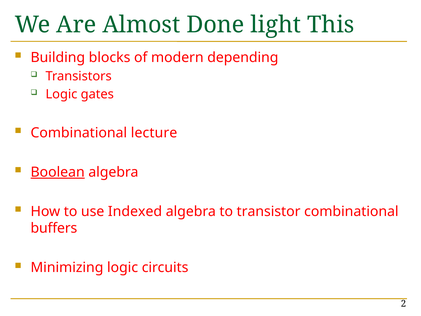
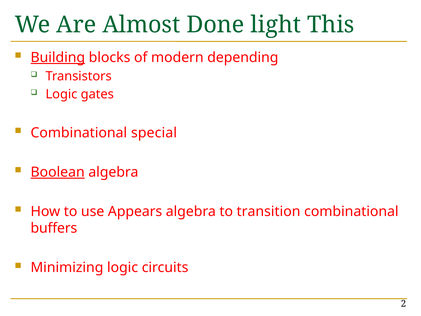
Building underline: none -> present (58, 57)
lecture: lecture -> special (154, 133)
Indexed: Indexed -> Appears (135, 211)
transistor: transistor -> transition (269, 211)
